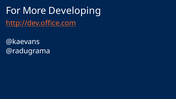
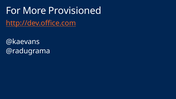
Developing: Developing -> Provisioned (75, 11)
